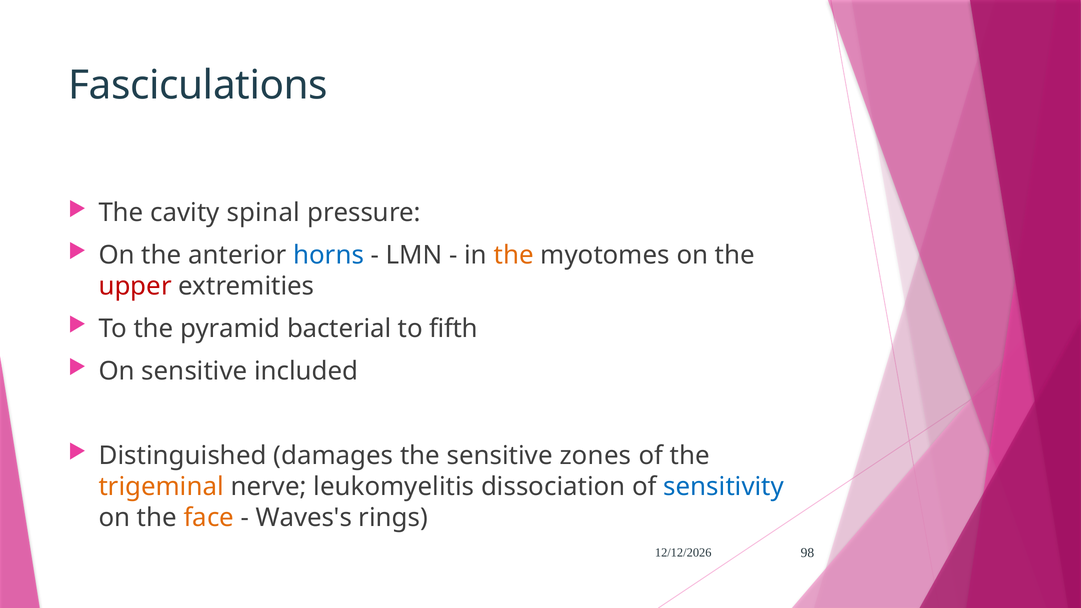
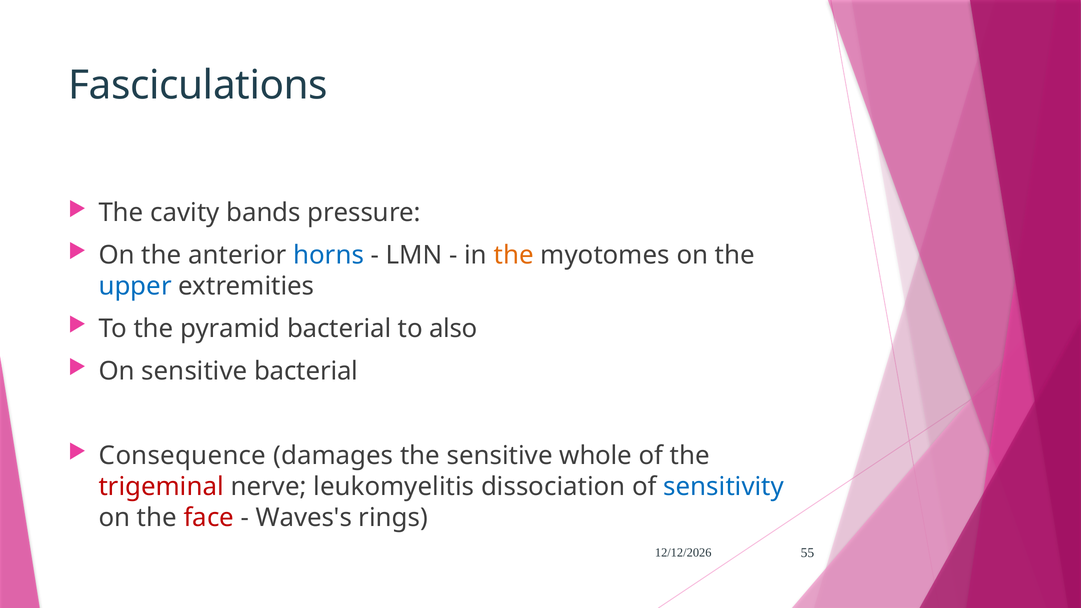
spinal: spinal -> bands (263, 213)
upper colour: red -> blue (135, 286)
fifth: fifth -> also (453, 329)
sensitive included: included -> bacterial (306, 371)
Distinguished: Distinguished -> Consequence (182, 456)
zones: zones -> whole (596, 456)
trigeminal colour: orange -> red (161, 487)
face colour: orange -> red (209, 518)
98: 98 -> 55 (807, 553)
